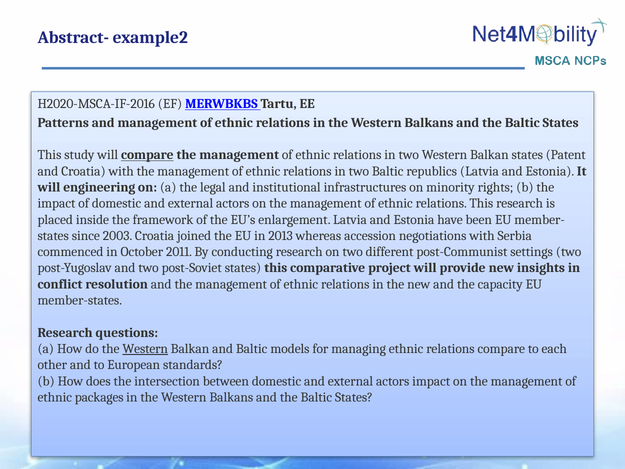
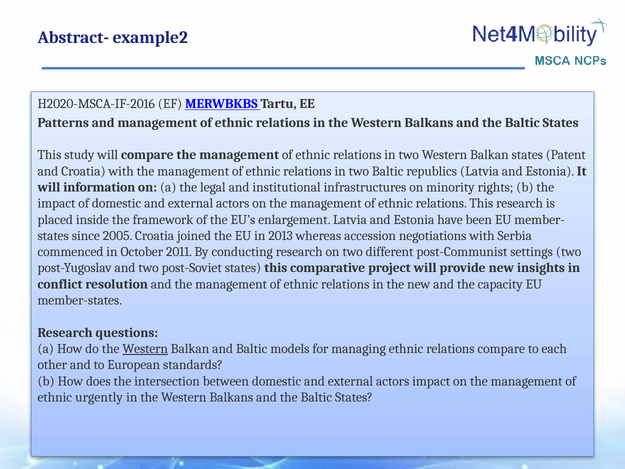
compare underline: present -> none (147, 155)
engineering: engineering -> information (99, 187)
2003: 2003 -> 2005 (118, 236)
packages: packages -> urgently (99, 397)
